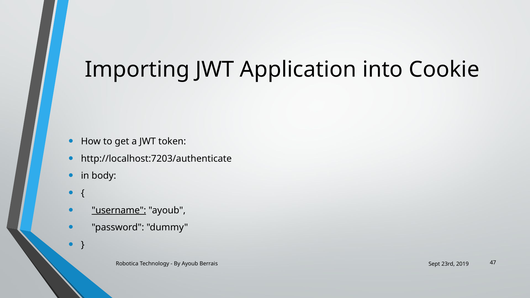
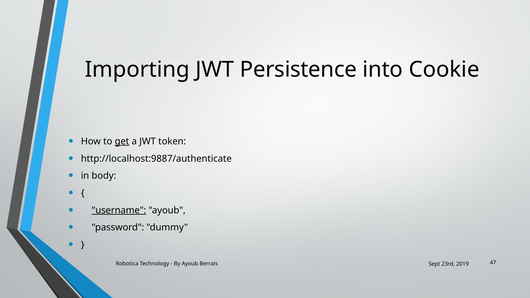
Application: Application -> Persistence (298, 69)
get underline: none -> present (122, 141)
http://localhost:7203/authenticate: http://localhost:7203/authenticate -> http://localhost:9887/authenticate (156, 159)
